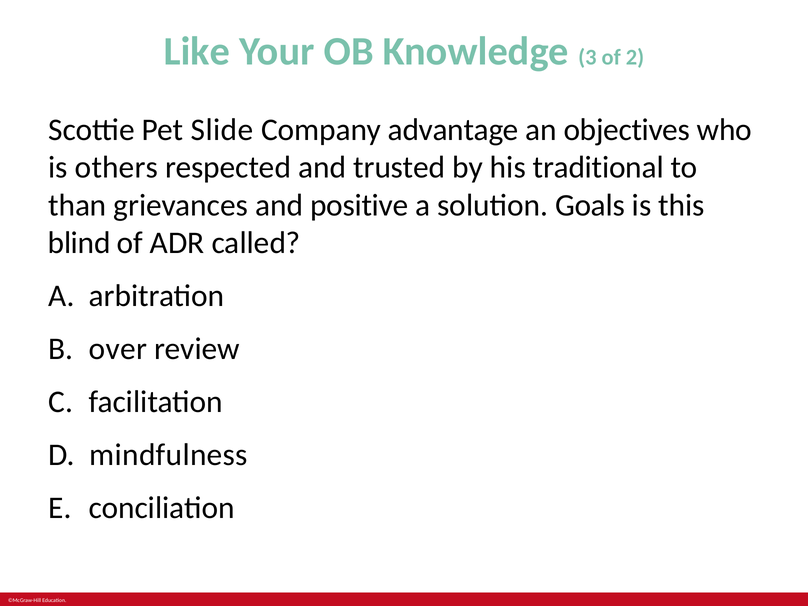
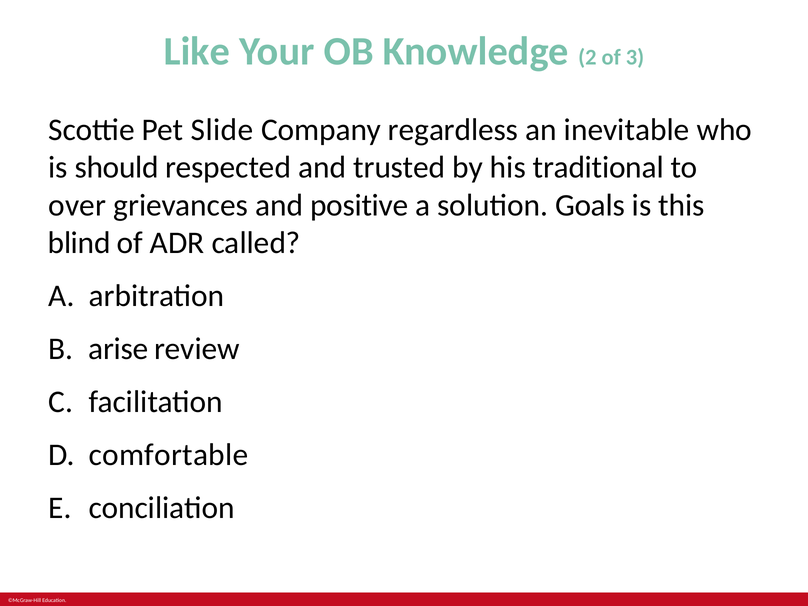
3: 3 -> 2 (587, 57)
2: 2 -> 3 (635, 57)
advantage: advantage -> regardless (453, 130)
objectives: objectives -> inevitable (627, 130)
others: others -> should (117, 168)
than: than -> over (77, 205)
over: over -> arise (118, 349)
mindfulness: mindfulness -> comfortable (169, 455)
